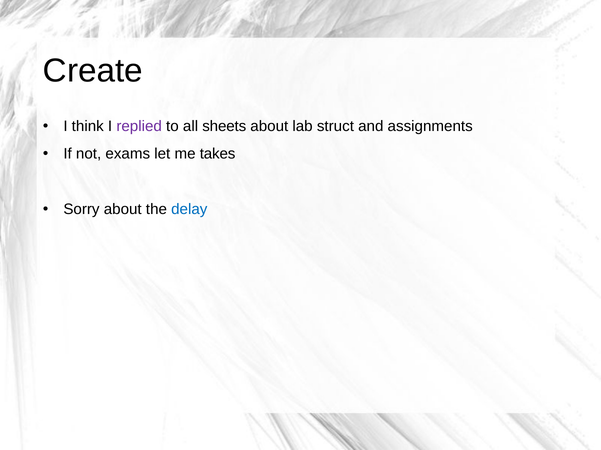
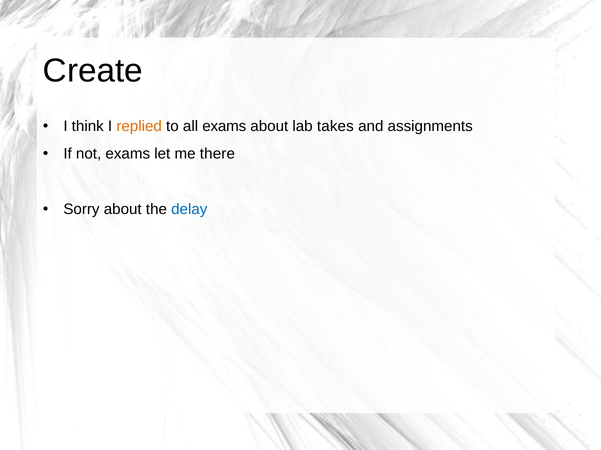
replied colour: purple -> orange (139, 126)
all sheets: sheets -> exams (224, 126)
struct: struct -> takes (335, 126)
takes: takes -> there (217, 154)
